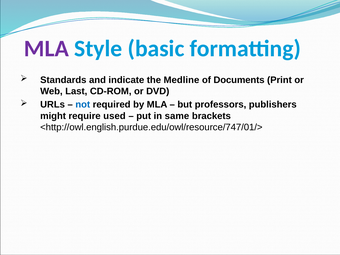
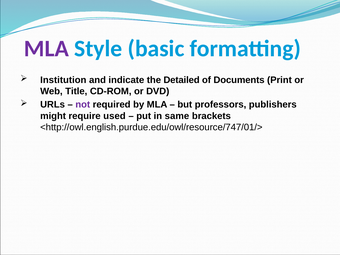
Standards: Standards -> Institution (63, 80)
Medline: Medline -> Detailed (182, 80)
Last: Last -> Title (76, 91)
not colour: blue -> purple (83, 105)
